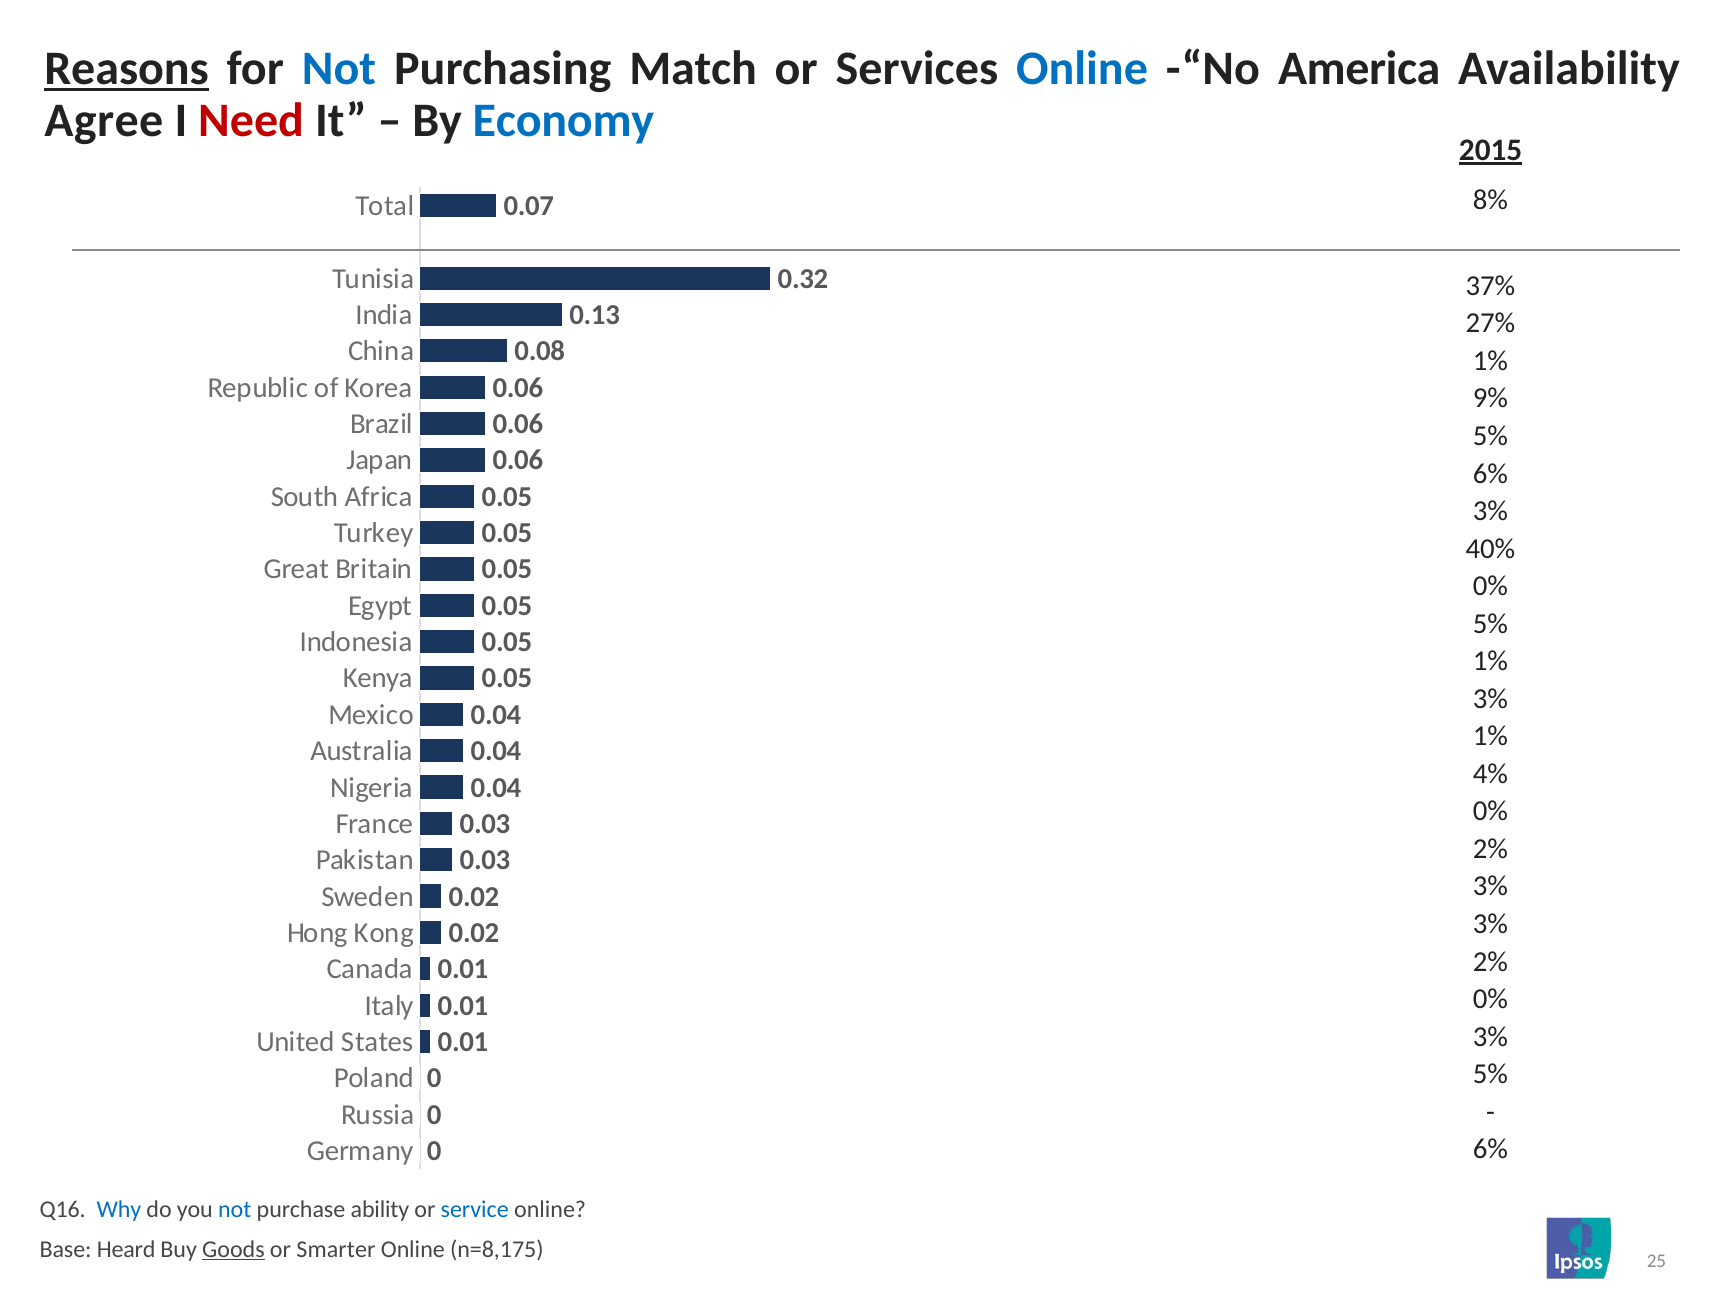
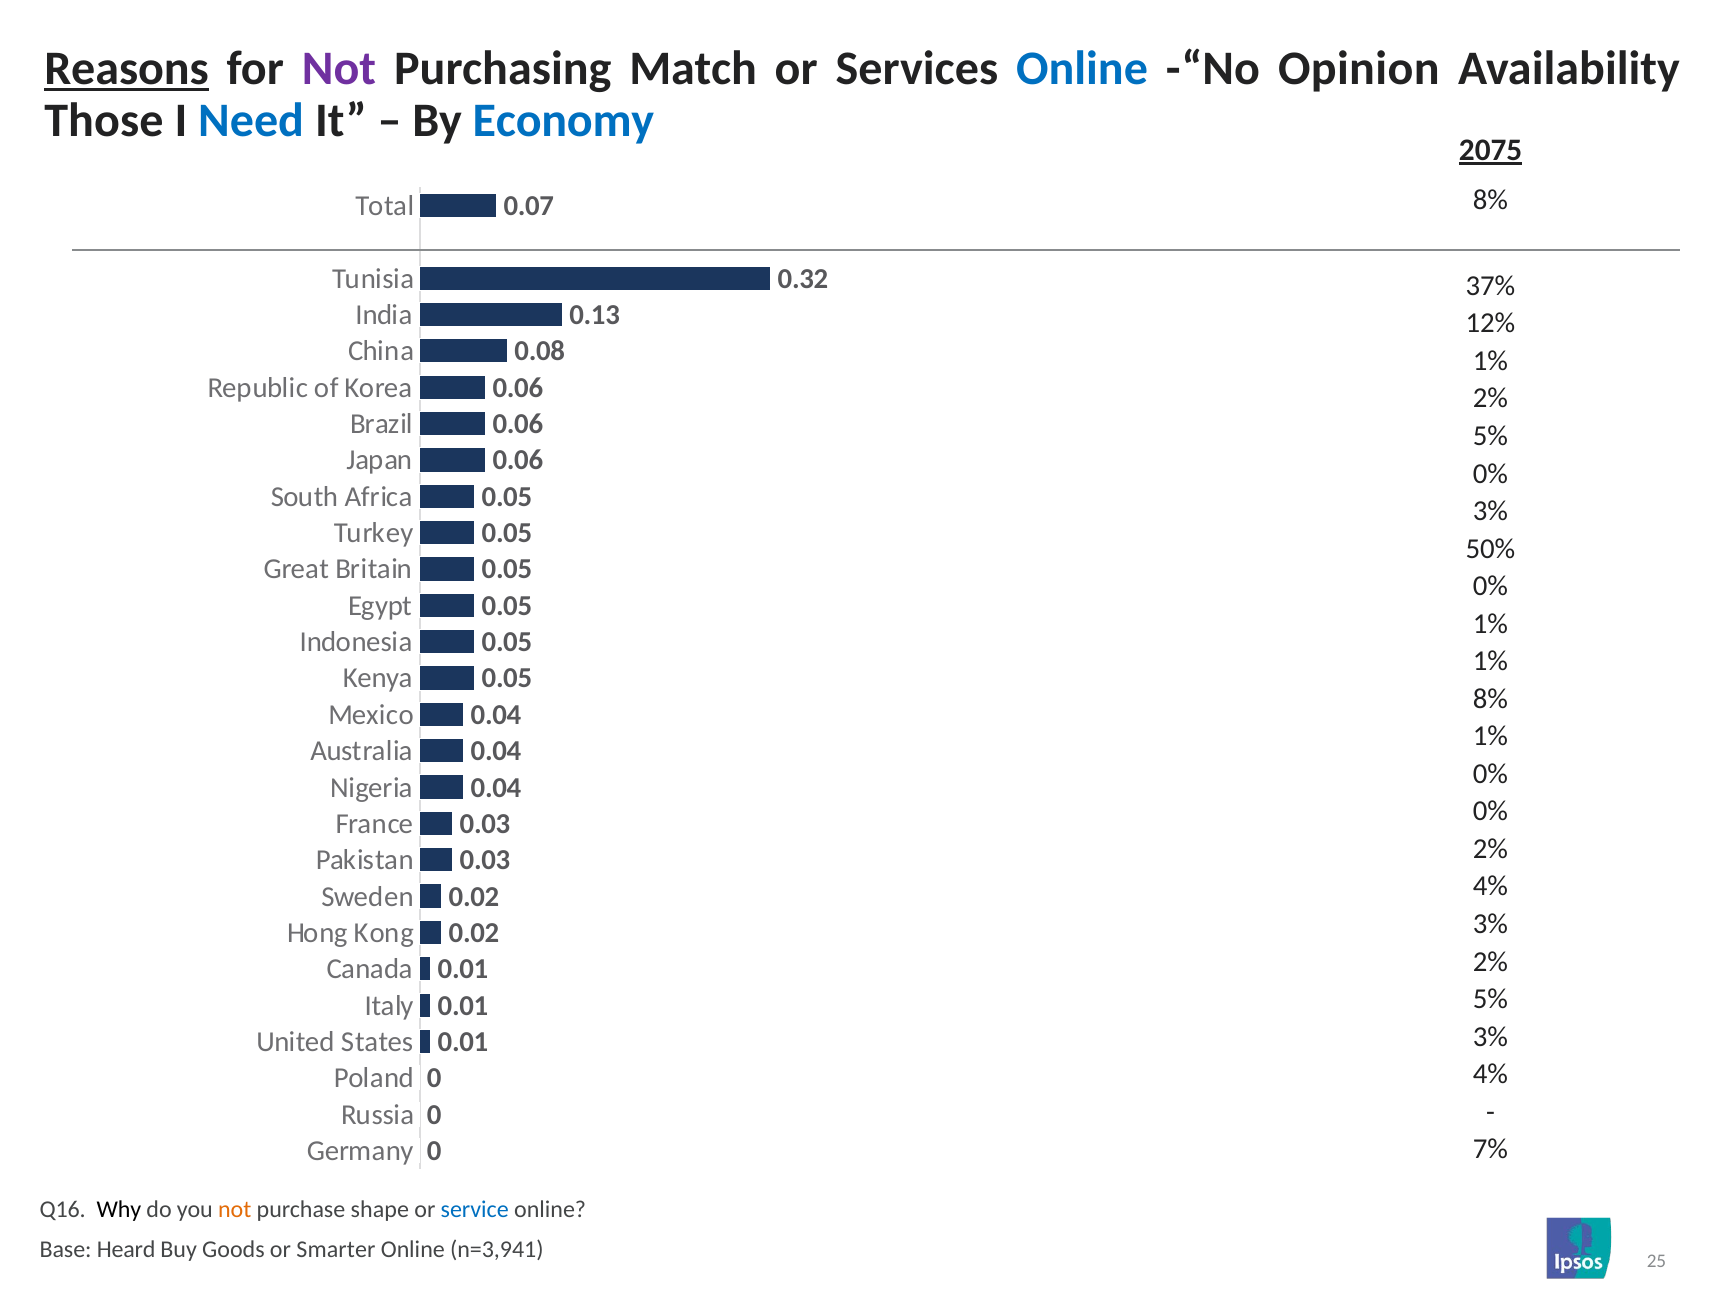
Not colour: blue -> purple (339, 69)
America: America -> Opinion (1359, 69)
Agree: Agree -> Those (104, 121)
Need colour: red -> blue (251, 121)
2015: 2015 -> 2075 (1491, 150)
27%: 27% -> 12% (1490, 323)
9%: 9% -> 2% (1490, 398)
6%: 6% -> 0% (1490, 473)
40%: 40% -> 50% (1490, 548)
5%: 5% -> 1% (1490, 623)
3%: 3% -> 8% (1490, 698)
4%: 4% -> 0% (1490, 774)
3%: 3% -> 4% (1490, 886)
0%: 0% -> 5% (1490, 999)
5%: 5% -> 4% (1490, 1074)
6%: 6% -> 7% (1490, 1149)
Why colour: blue -> black (119, 1209)
not colour: blue -> orange (235, 1209)
ability: ability -> shape (380, 1209)
Goods underline: present -> none (233, 1249)
n=8,175: n=8,175 -> n=3,941 (497, 1249)
